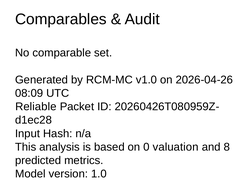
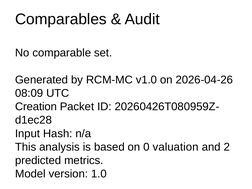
Reliable: Reliable -> Creation (36, 107)
8: 8 -> 2 (227, 147)
